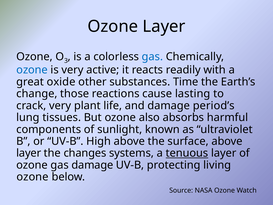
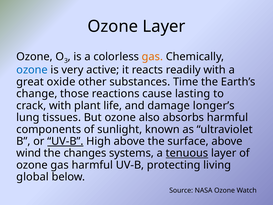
gas colour: blue -> orange (152, 57)
crack very: very -> with (60, 105)
period’s: period’s -> longer’s (214, 105)
UV-B underline: none -> present (65, 141)
layer: layer -> wind (29, 153)
gas damage: damage -> harmful (92, 165)
ozone: ozone -> global (33, 177)
